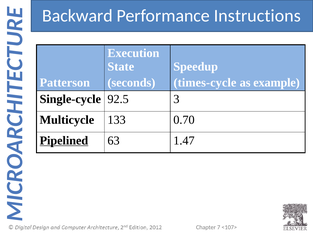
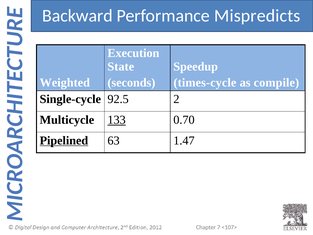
Instructions: Instructions -> Mispredicts (257, 16)
Patterson: Patterson -> Weighted (65, 82)
example: example -> compile (276, 82)
3: 3 -> 2 (176, 99)
133 underline: none -> present (117, 120)
